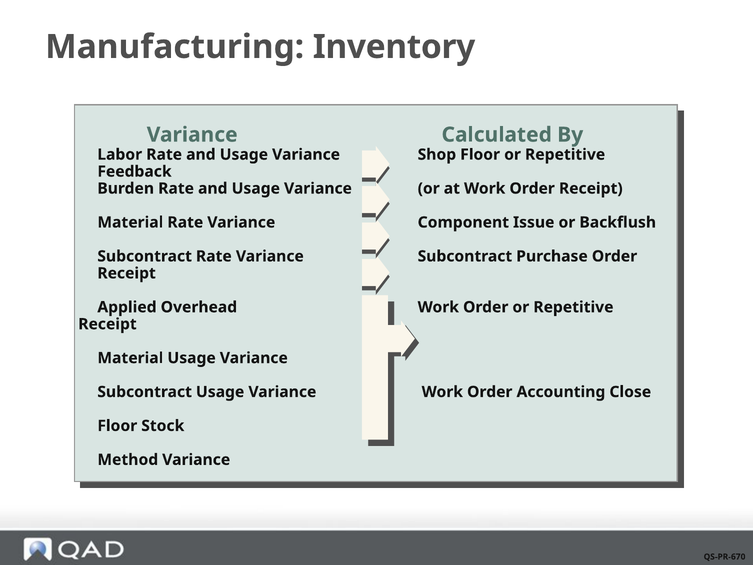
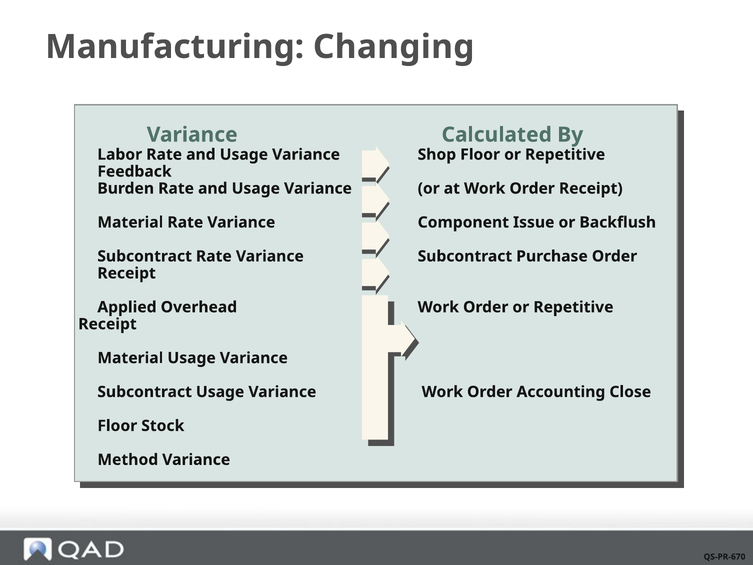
Inventory: Inventory -> Changing (394, 47)
